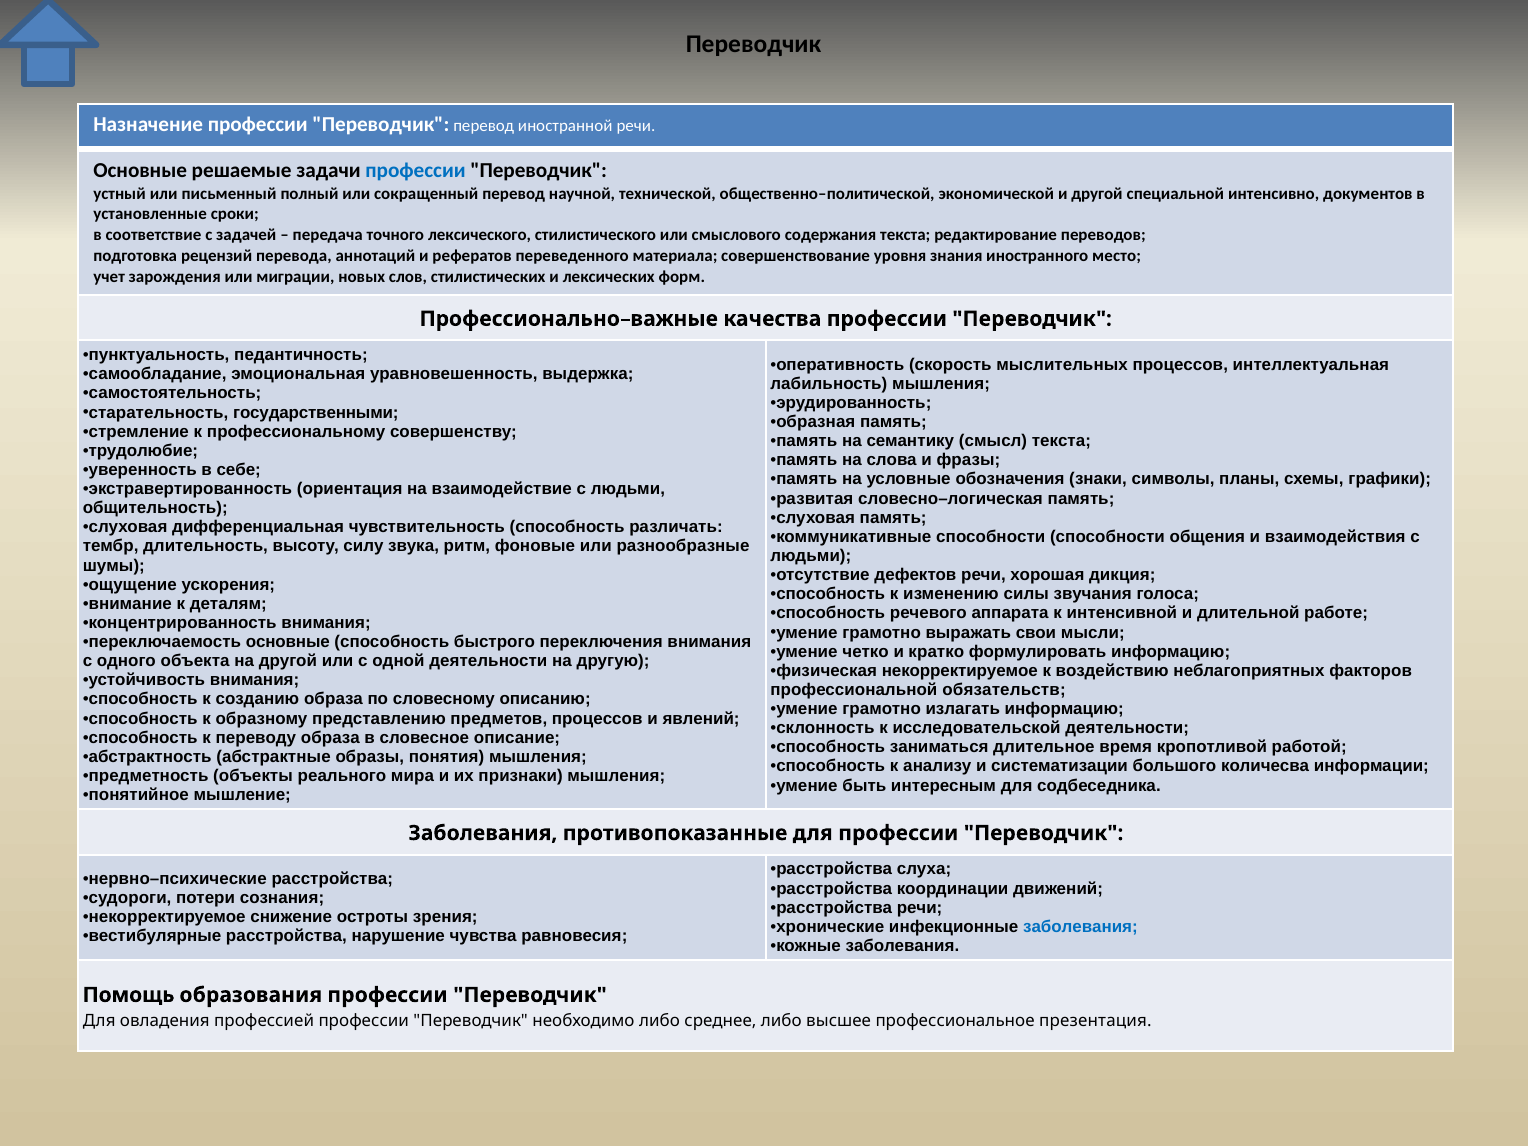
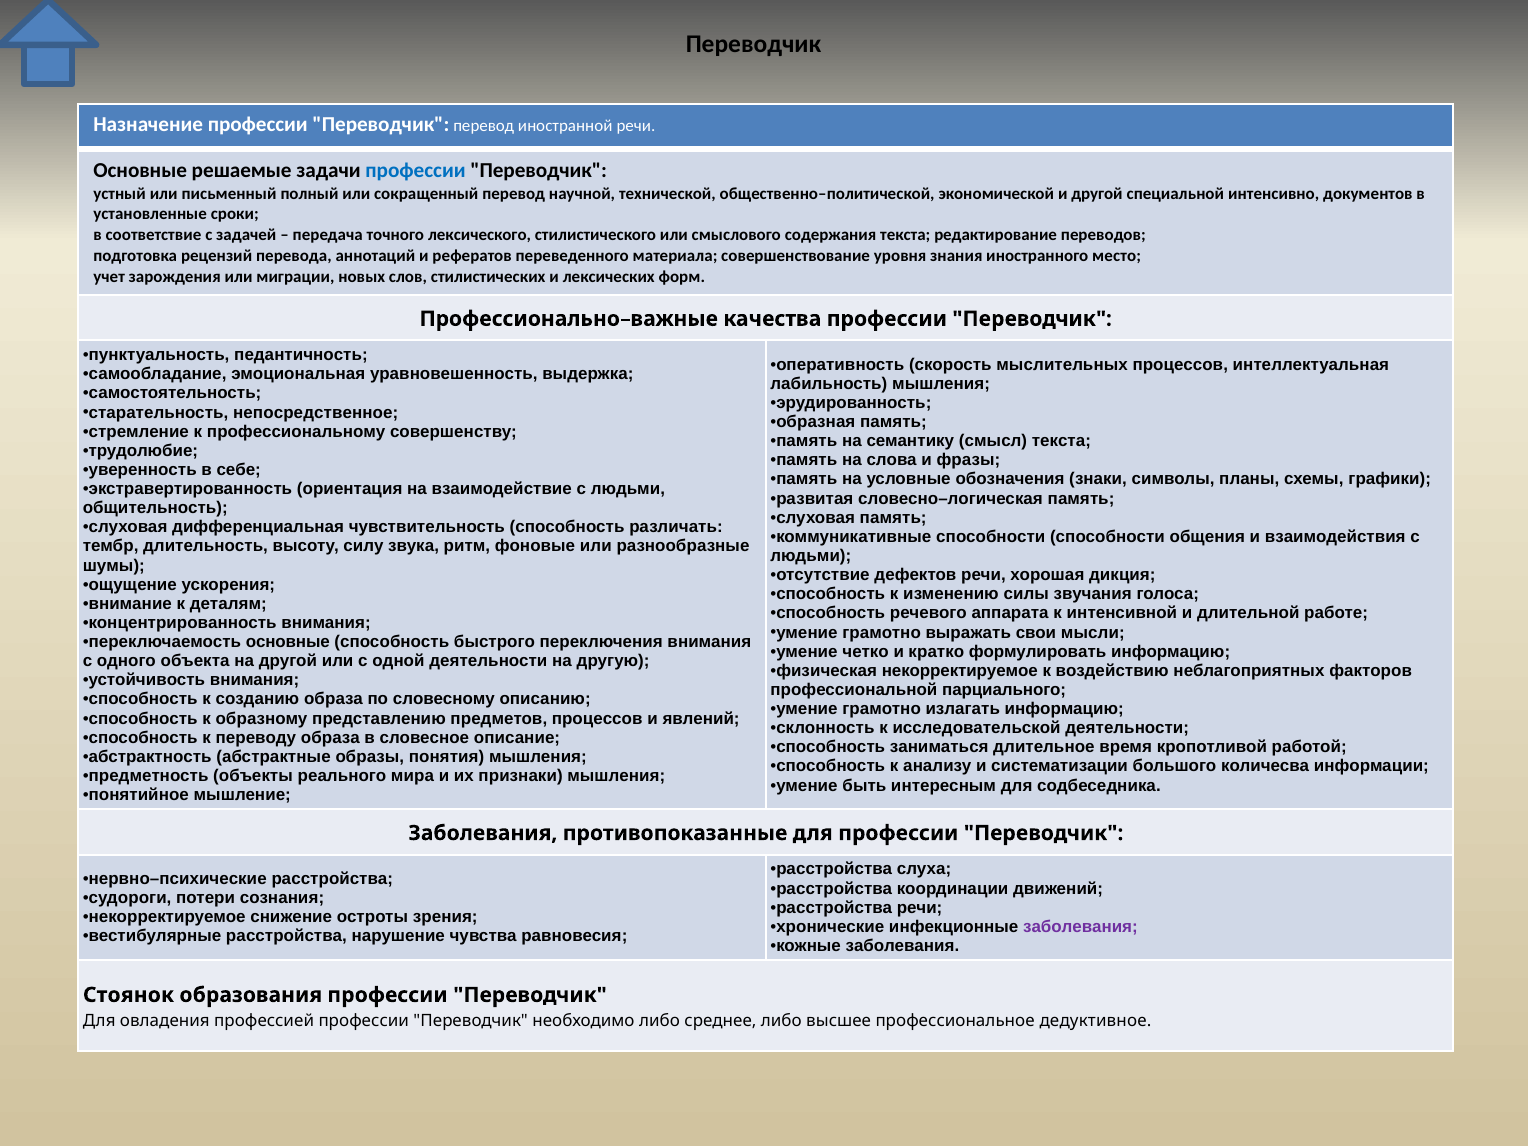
государственными: государственными -> непосредственное (316, 412)
обязательств: обязательств -> парциального (1004, 690)
заболевания colour: blue -> purple (1080, 927)
Помощь: Помощь -> Стоянок (128, 995)
презентация: презентация -> дедуктивное (1095, 1021)
